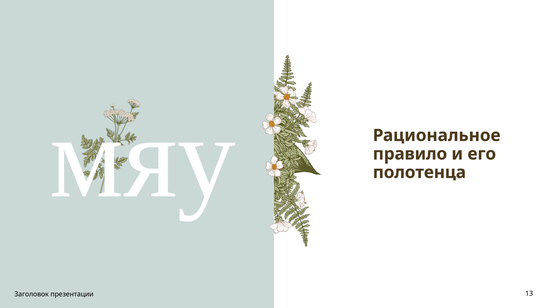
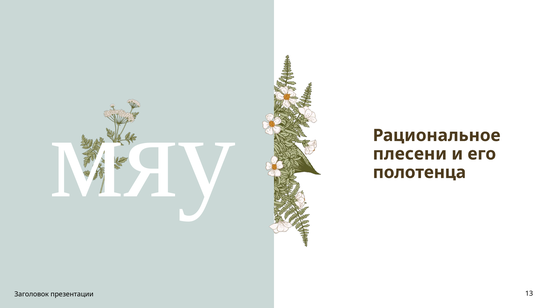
правило: правило -> плесени (410, 154)
